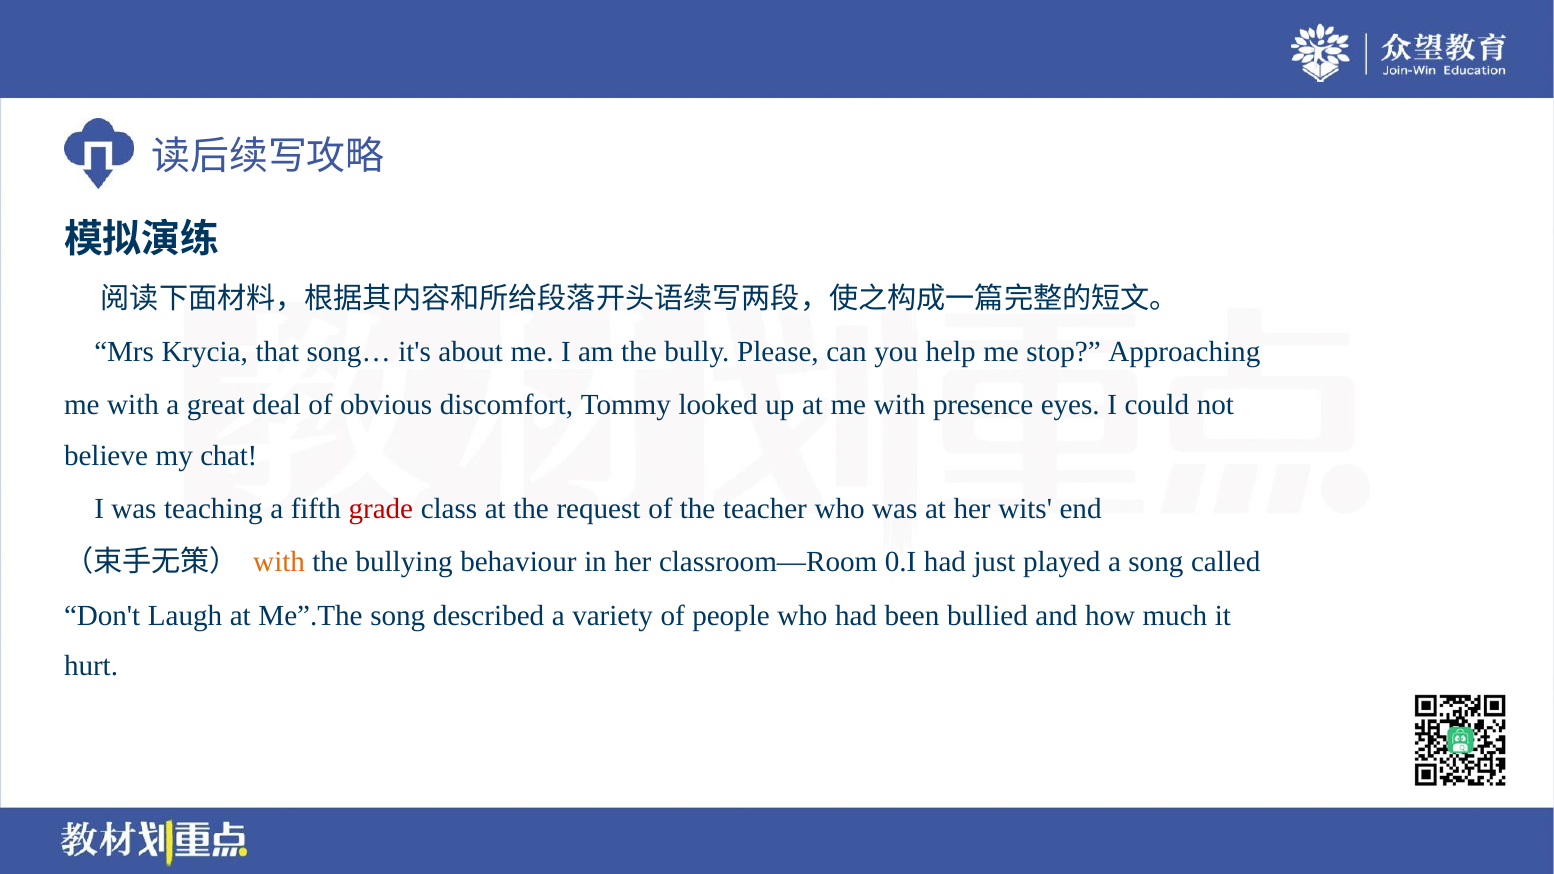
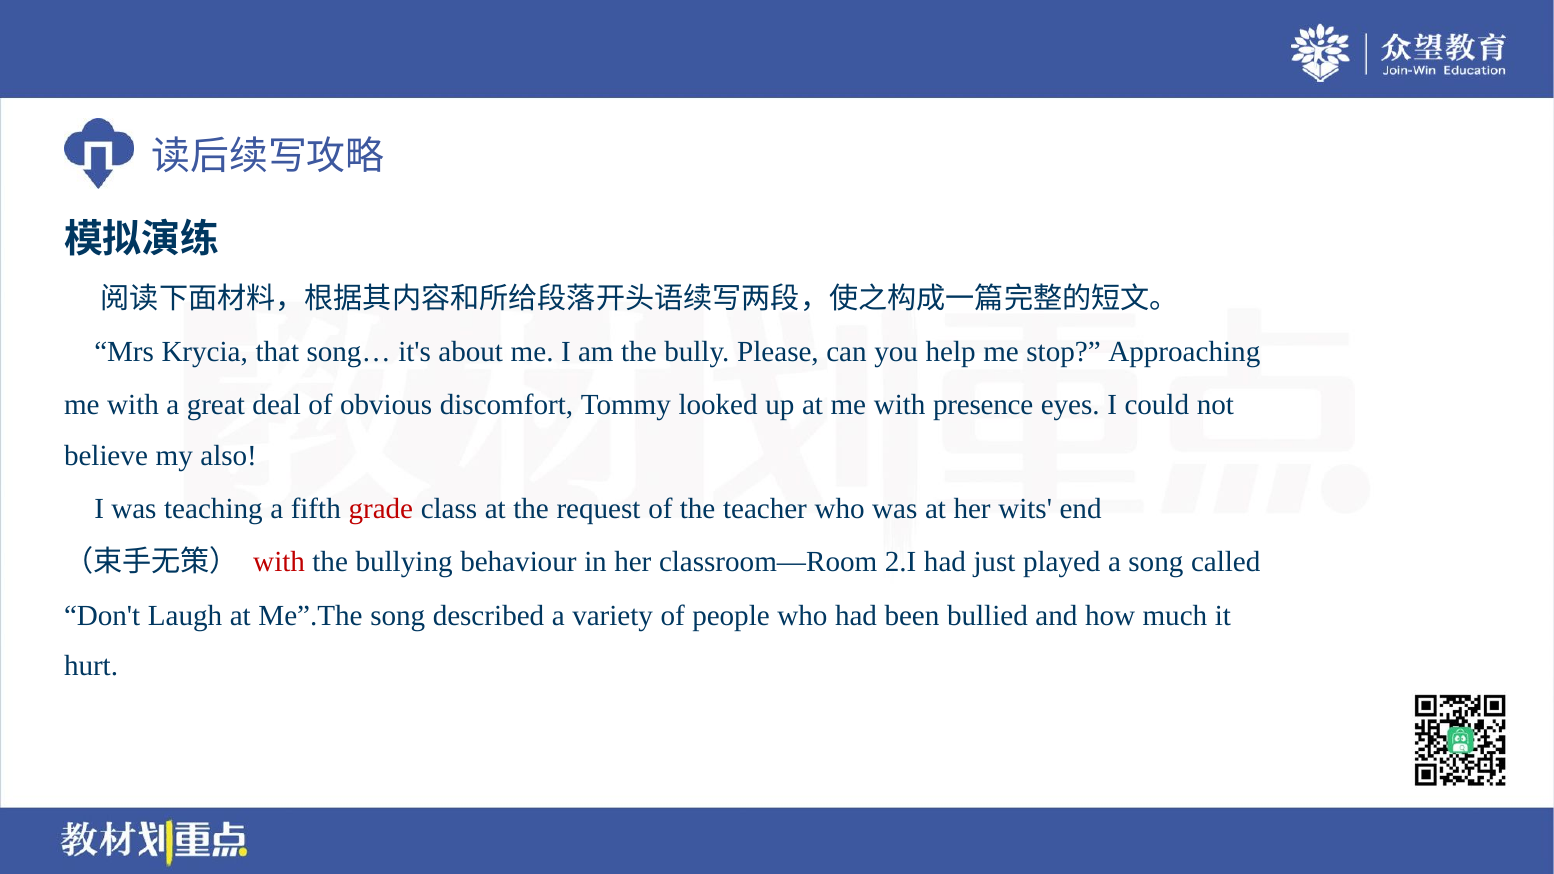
chat: chat -> also (229, 456)
with colour: orange -> red (279, 562)
0.I: 0.I -> 2.I (901, 562)
